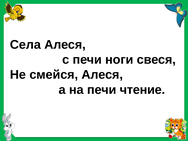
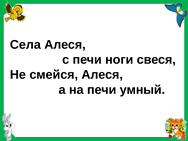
чтение: чтение -> умный (142, 90)
